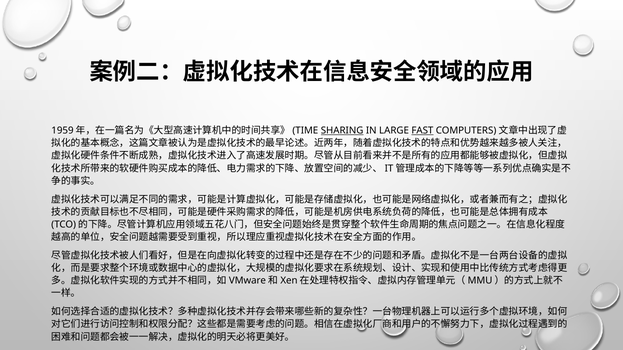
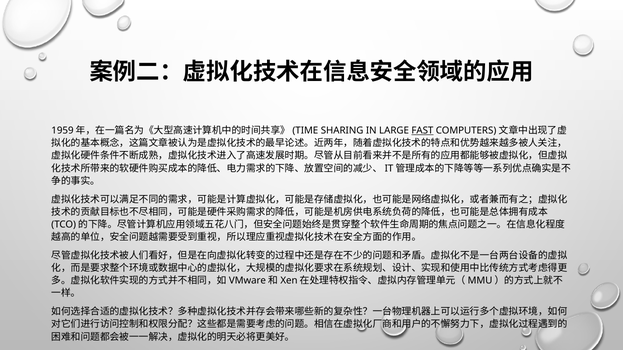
SHARING underline: present -> none (342, 131)
